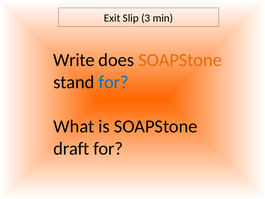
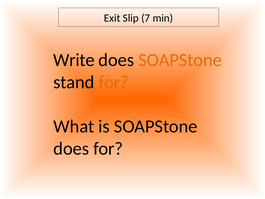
3: 3 -> 7 (146, 18)
for colour: blue -> orange (114, 82)
draft: draft -> does (71, 148)
